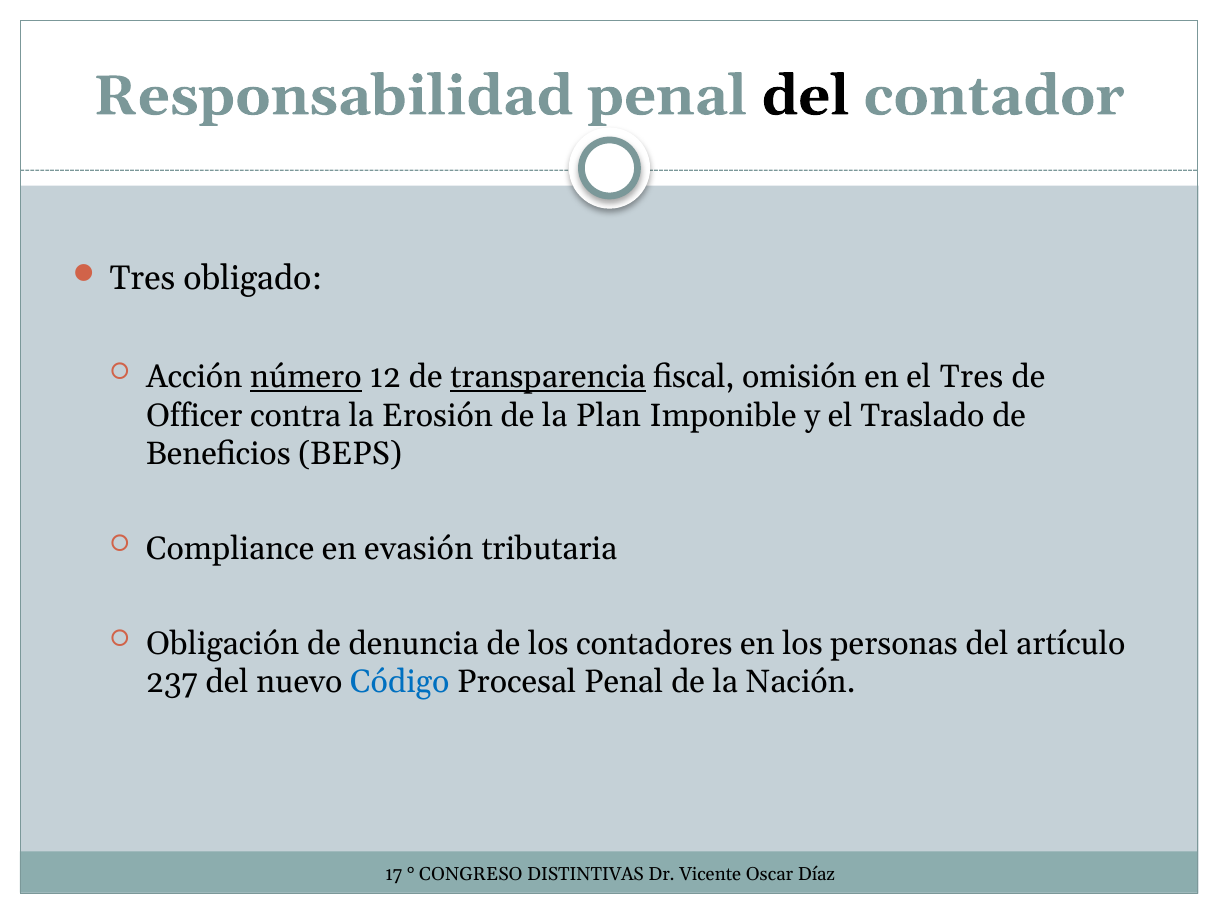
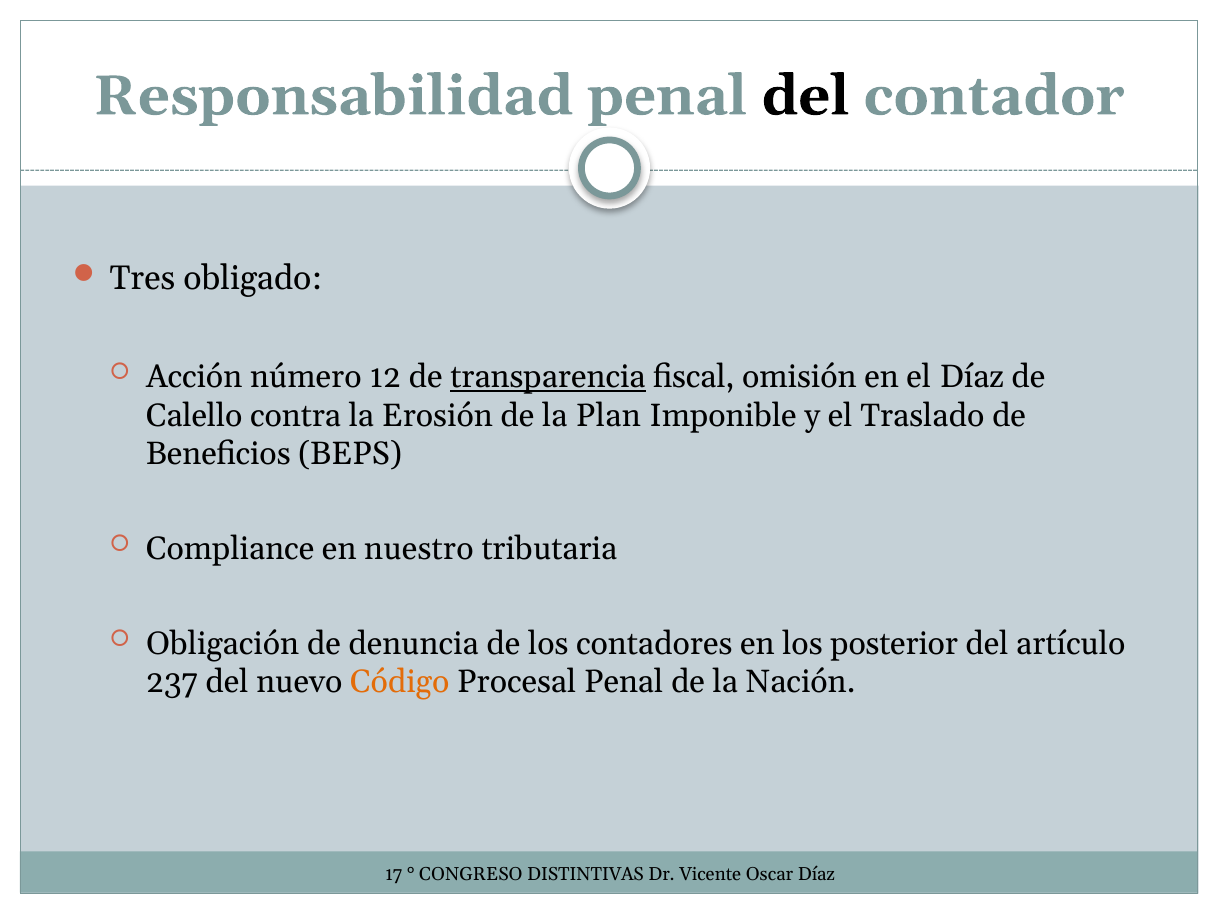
número underline: present -> none (306, 377)
el Tres: Tres -> Díaz (972, 377)
Officer: Officer -> Calello (194, 416)
evasión: evasión -> nuestro (419, 549)
personas: personas -> posterior (894, 644)
Código colour: blue -> orange (400, 682)
